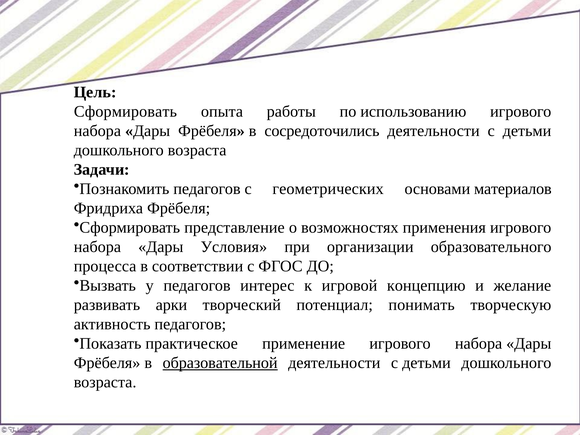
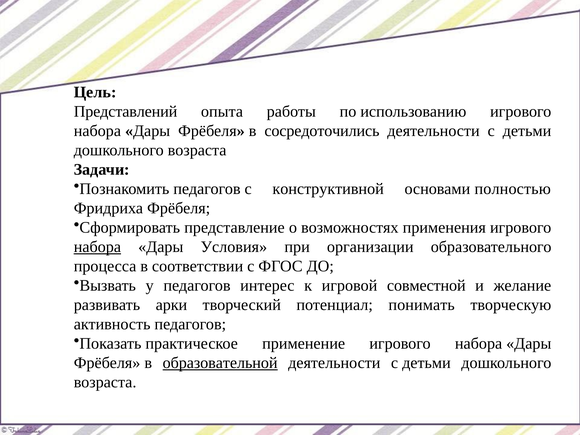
Сформировать: Сформировать -> Представлений (126, 112)
геометрических: геометрических -> конструктивной (328, 189)
материалов: материалов -> полностью (513, 189)
набора underline: none -> present (97, 247)
концепцию: концепцию -> совместной (426, 286)
